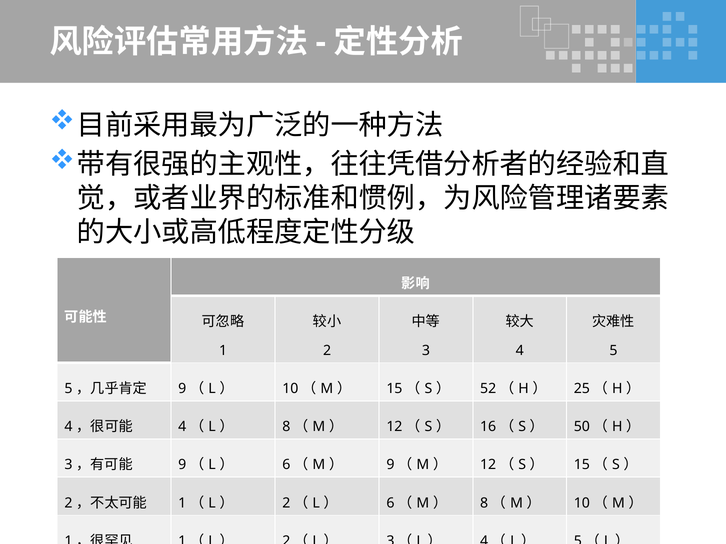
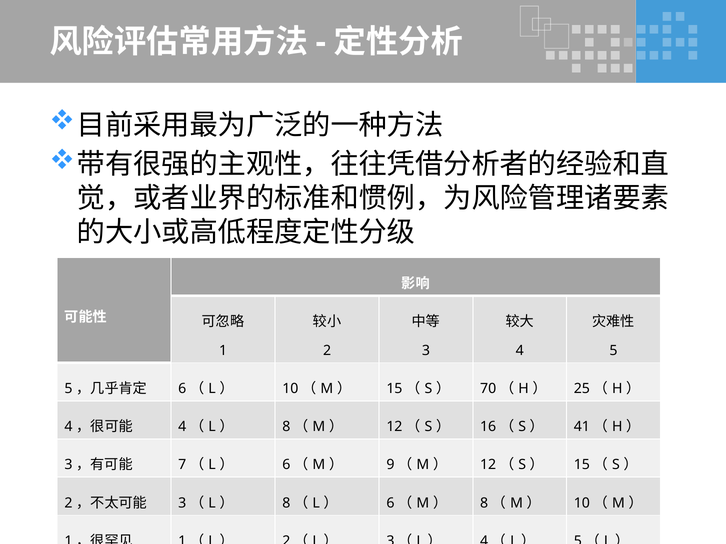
9: 9 -> 6 (182, 389)
52: 52 -> 70 (488, 389)
50: 50 -> 41 (582, 427)
9: 9 -> 7 (182, 465)
1: 1 -> 3 (182, 503)
2: 2 -> 8 (286, 503)
